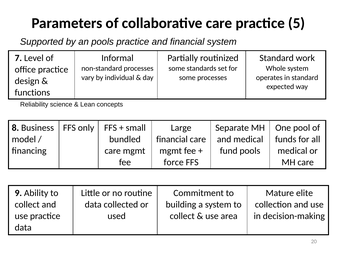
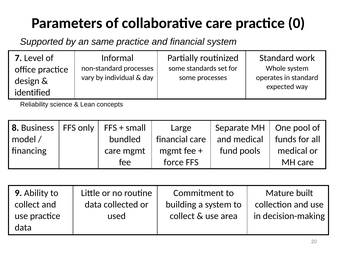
5: 5 -> 0 (297, 23)
an pools: pools -> same (103, 42)
functions: functions -> identified (32, 92)
elite: elite -> built (305, 193)
